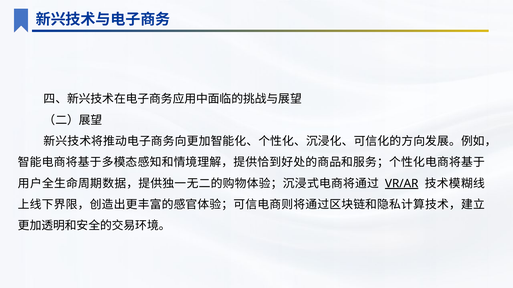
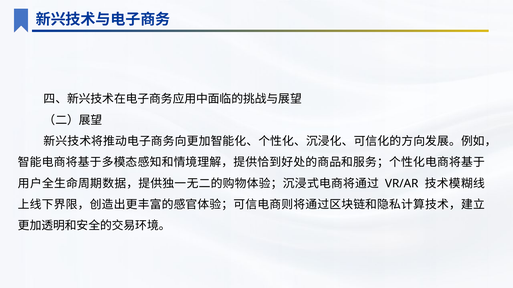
VR/AR underline: present -> none (402, 184)
